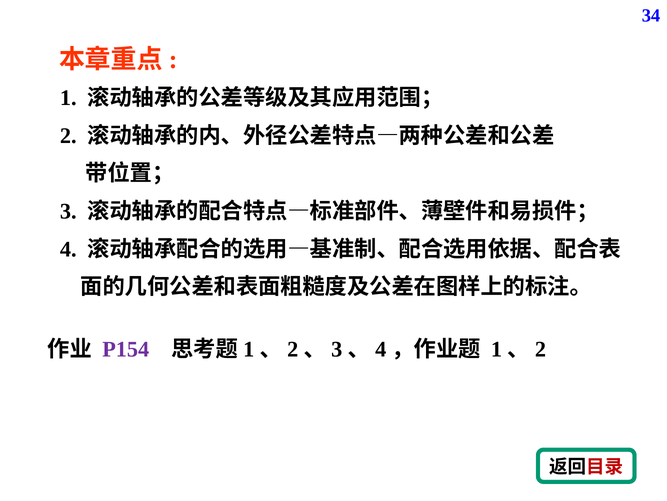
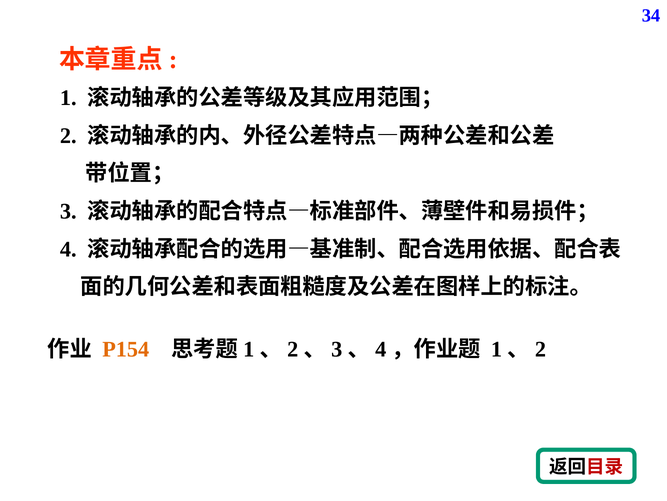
P154 colour: purple -> orange (126, 349)
